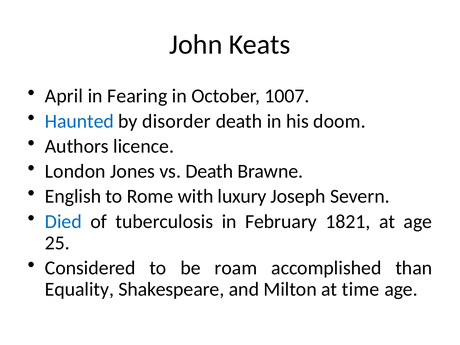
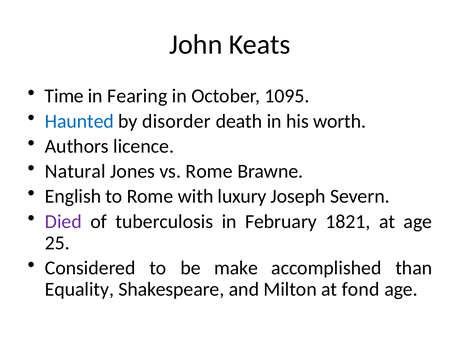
April: April -> Time (64, 96)
1007: 1007 -> 1095 (287, 96)
doom: doom -> worth (340, 121)
London: London -> Natural (75, 171)
vs Death: Death -> Rome (209, 171)
Died colour: blue -> purple (63, 221)
roam: roam -> make (236, 268)
time: time -> fond (361, 289)
